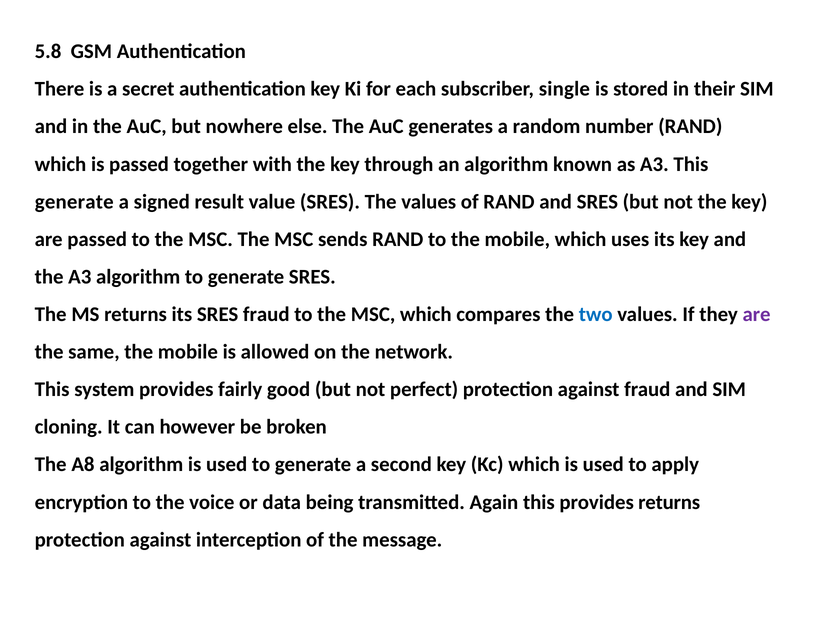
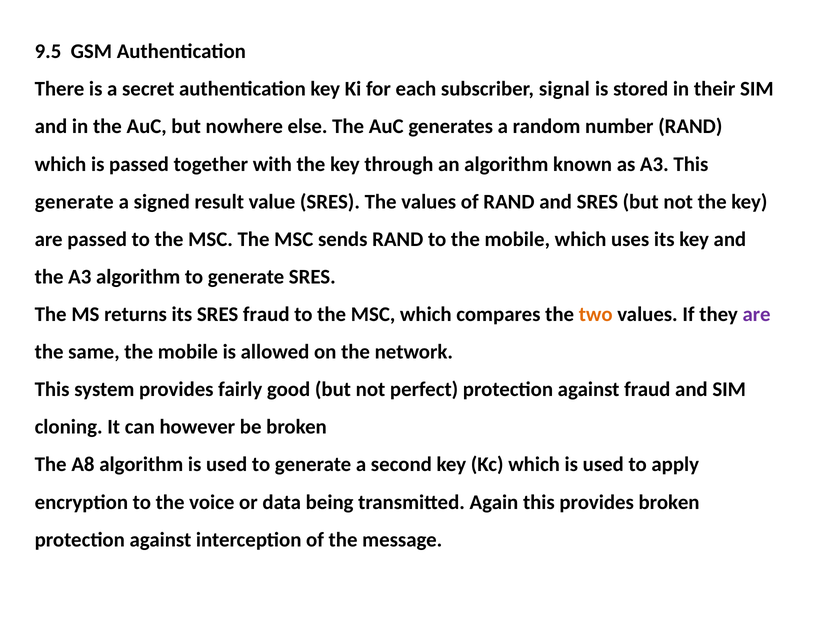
5.8: 5.8 -> 9.5 (48, 51)
single: single -> signal (564, 89)
two colour: blue -> orange (596, 314)
provides returns: returns -> broken (669, 502)
